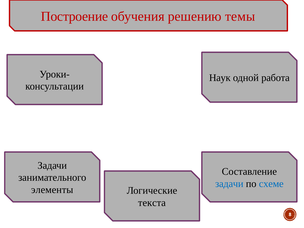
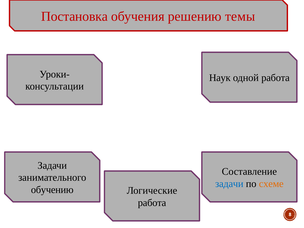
Построение: Построение -> Постановка (75, 16)
схеме colour: blue -> orange (271, 184)
элементы: элементы -> обучению (52, 190)
текста: текста -> работа (152, 203)
